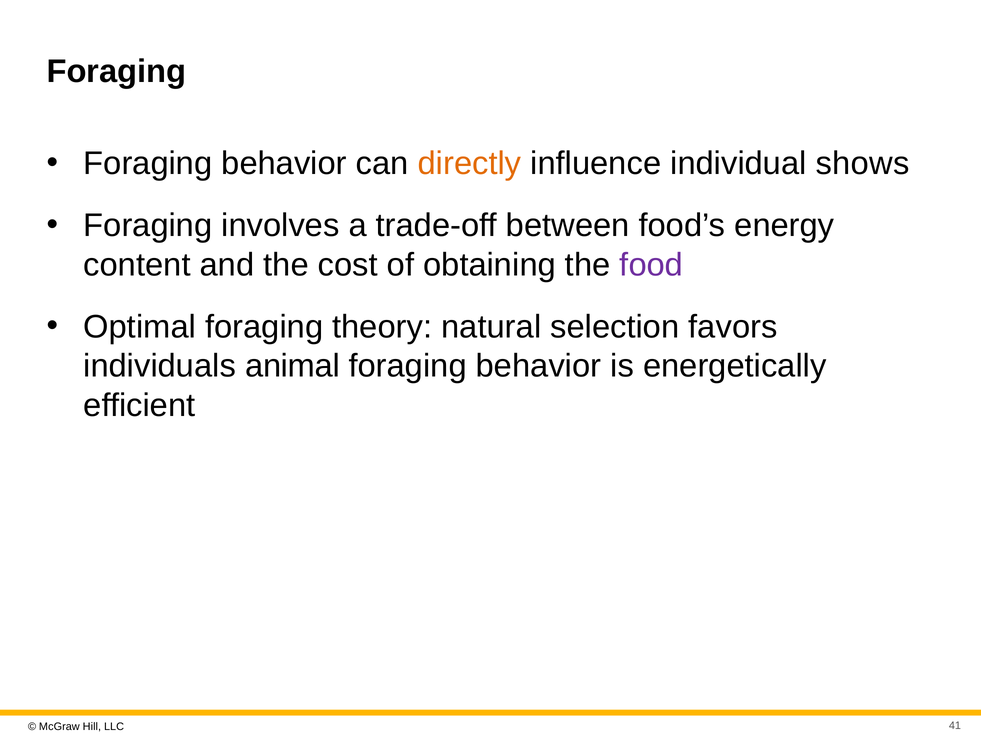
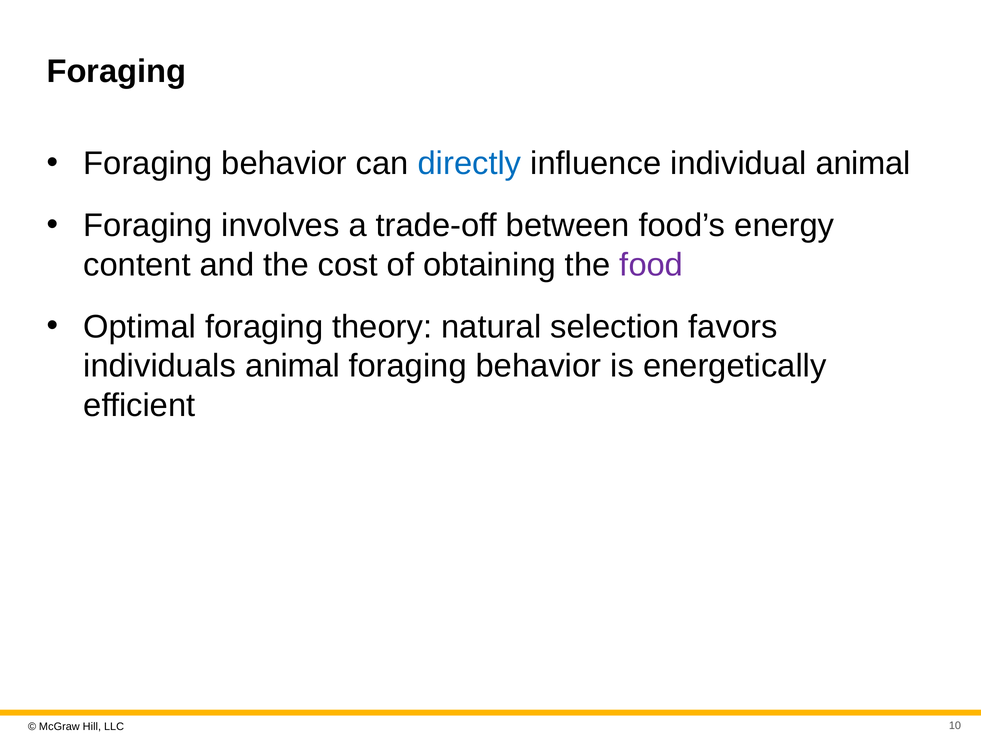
directly colour: orange -> blue (470, 164)
individual shows: shows -> animal (863, 164)
41: 41 -> 10 (955, 726)
